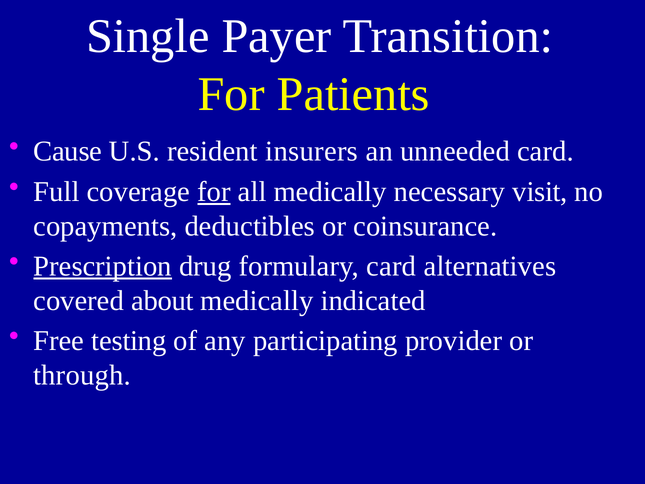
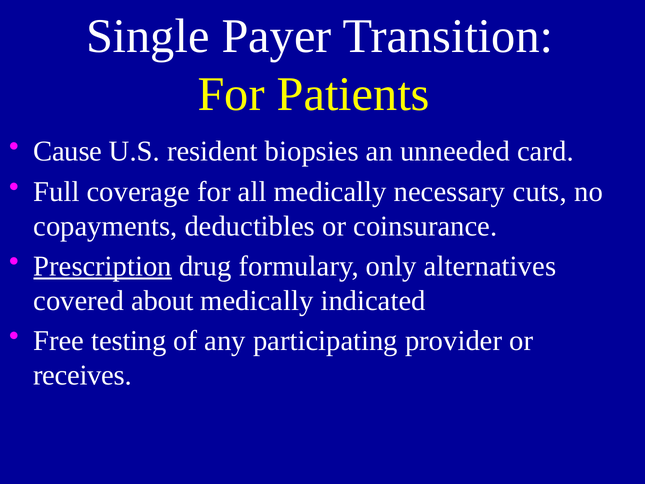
insurers: insurers -> biopsies (312, 151)
for underline: present -> none (214, 192)
visit: visit -> cuts (540, 192)
formulary card: card -> only (391, 266)
through: through -> receives (82, 375)
